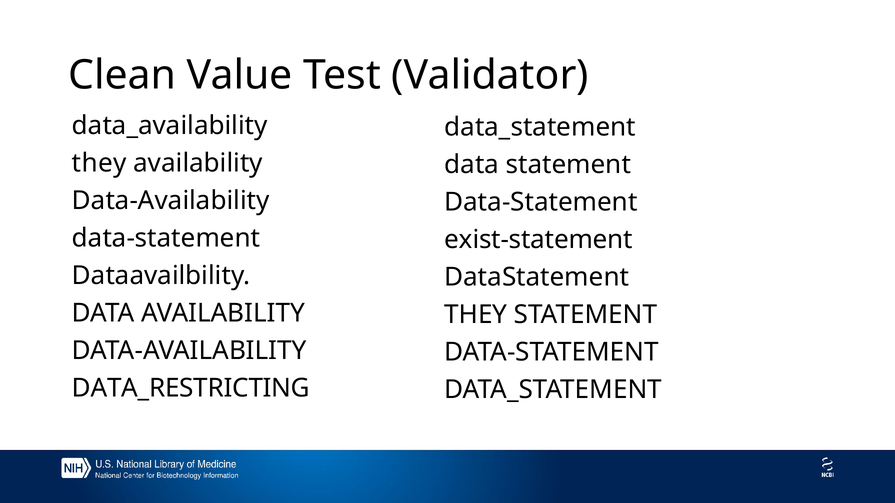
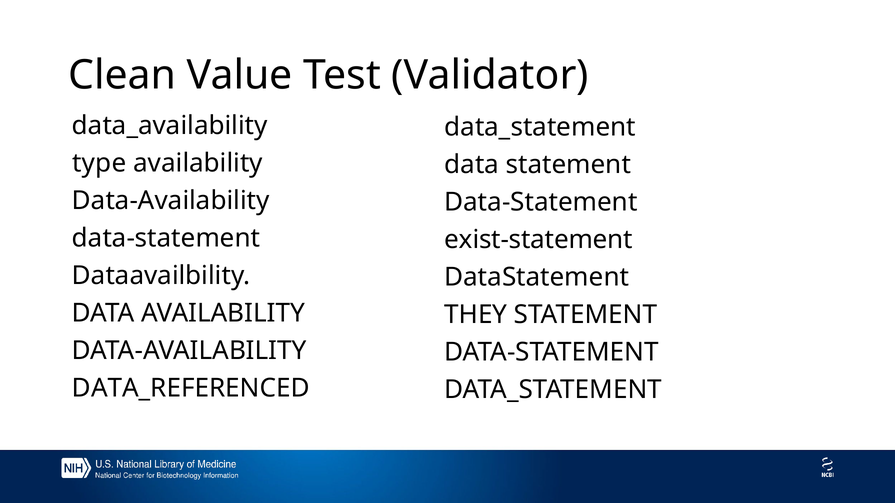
they: they -> type (99, 163)
DATA_RESTRICTING: DATA_RESTRICTING -> DATA_REFERENCED (191, 388)
